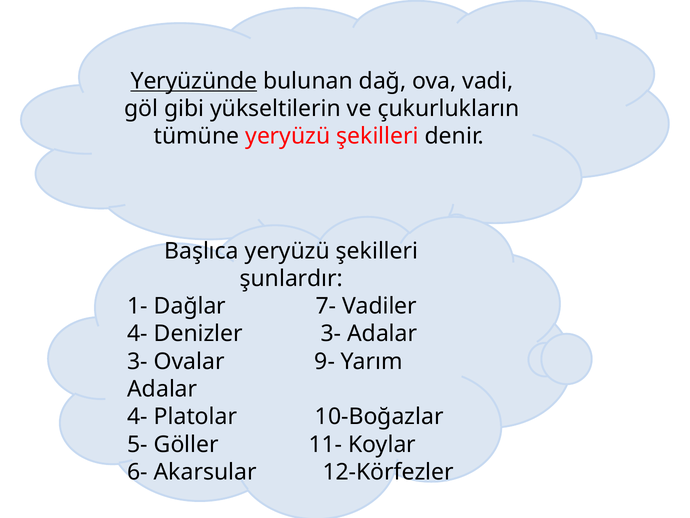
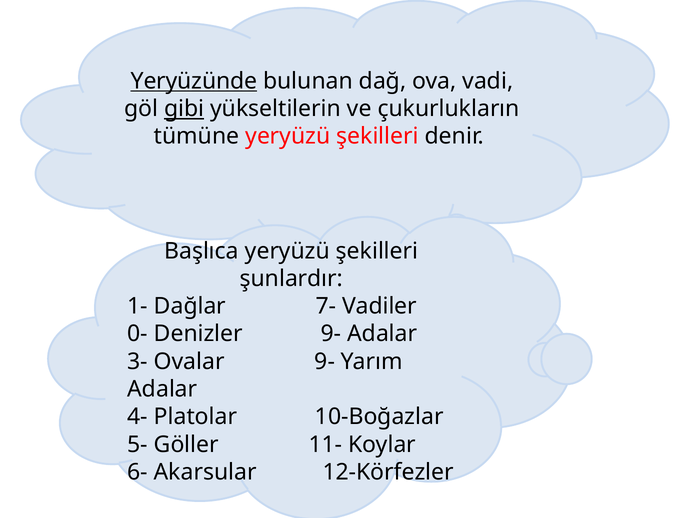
gibi underline: none -> present (184, 109)
4-: 4- -> 0- (138, 334)
Denizler 3-: 3- -> 9- (331, 334)
